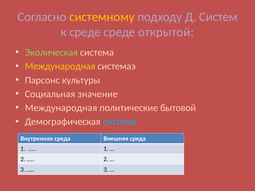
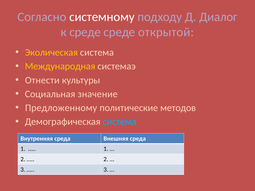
системному colour: yellow -> white (102, 17)
Систем: Систем -> Диалог (218, 17)
Эколическая colour: light green -> yellow (51, 53)
Парсонс: Парсонс -> Отнести (42, 80)
Международная: Международная -> Предложенному (61, 108)
бытовой: бытовой -> методов (178, 108)
